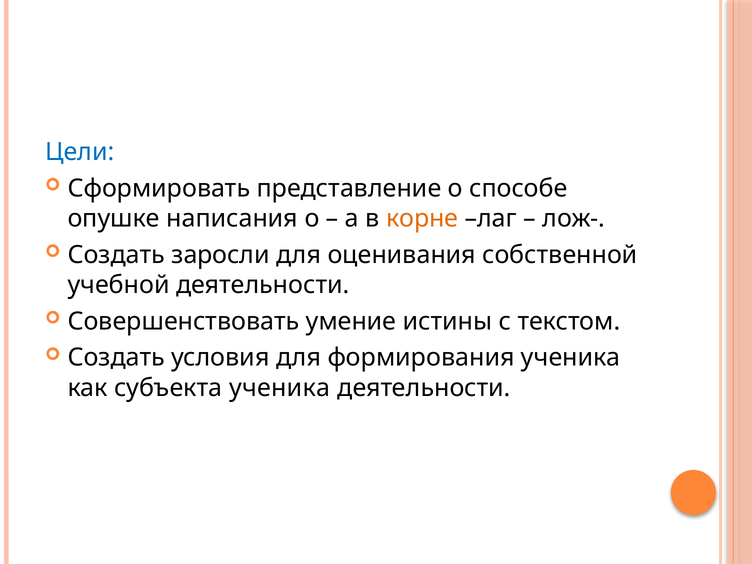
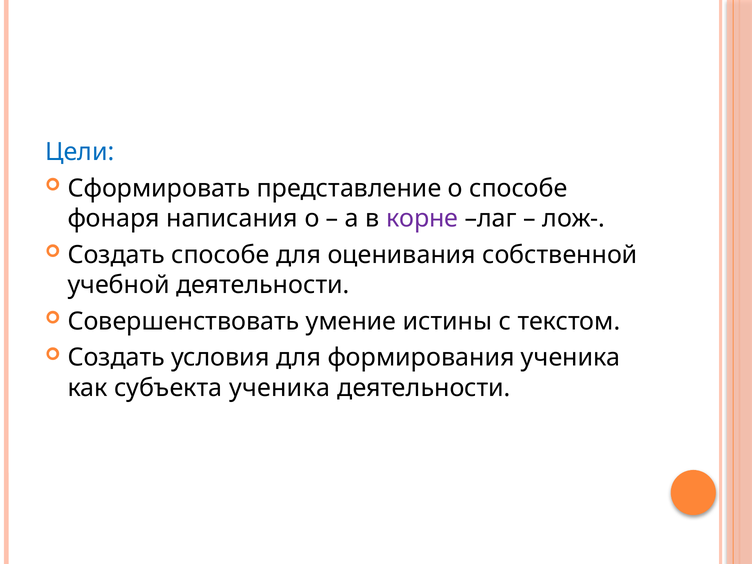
опушке: опушке -> фонаря (114, 219)
корне colour: orange -> purple (422, 219)
Создать заросли: заросли -> способе (220, 255)
